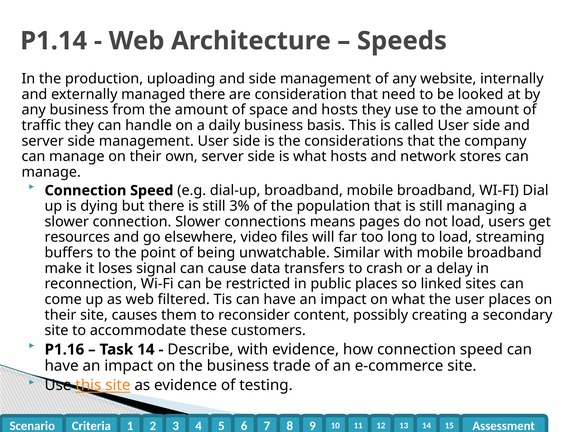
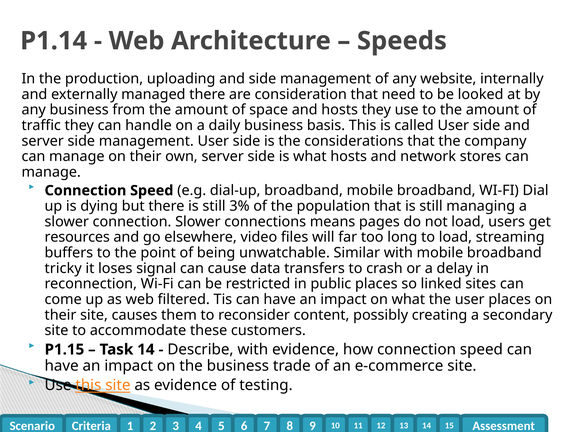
make: make -> tricky (63, 268)
P1.16: P1.16 -> P1.15 (64, 349)
